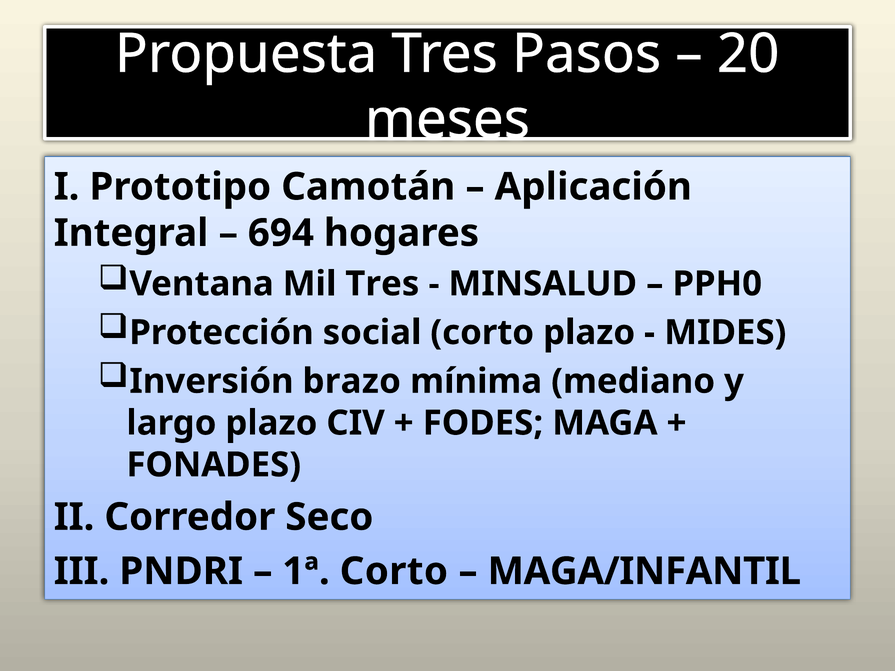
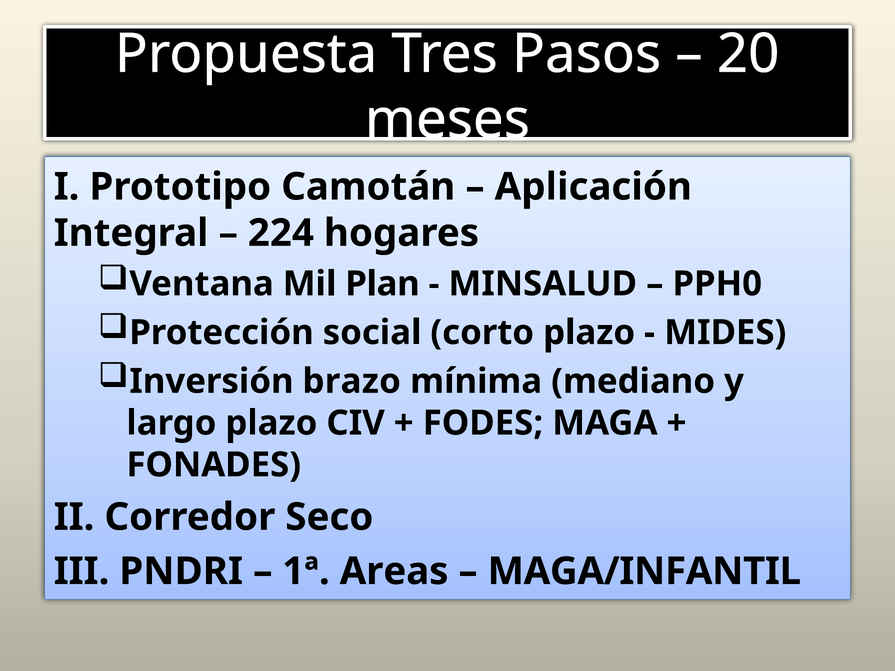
694: 694 -> 224 (281, 233)
Mil Tres: Tres -> Plan (383, 284)
1ª Corto: Corto -> Areas (394, 572)
